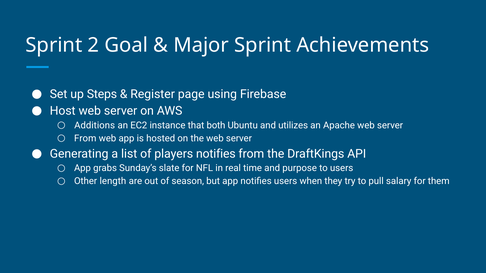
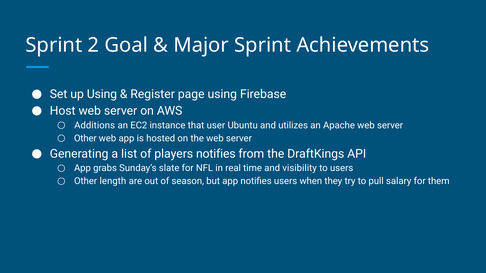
up Steps: Steps -> Using (102, 94)
both: both -> user (216, 126)
From: From -> Other (85, 139)
purpose: purpose -> visibility (300, 168)
